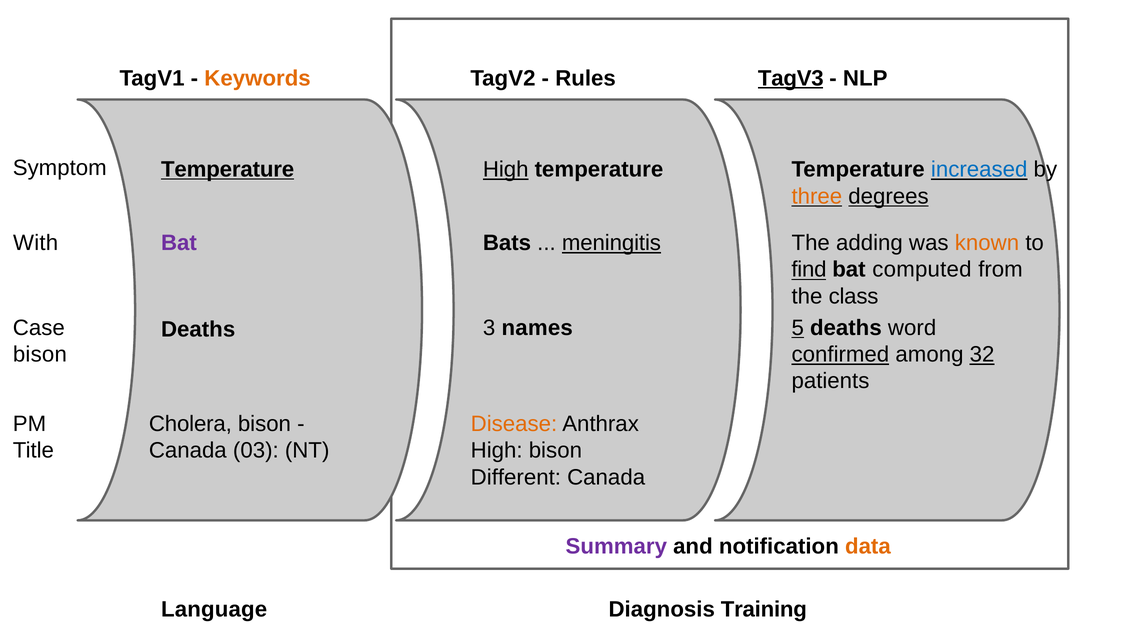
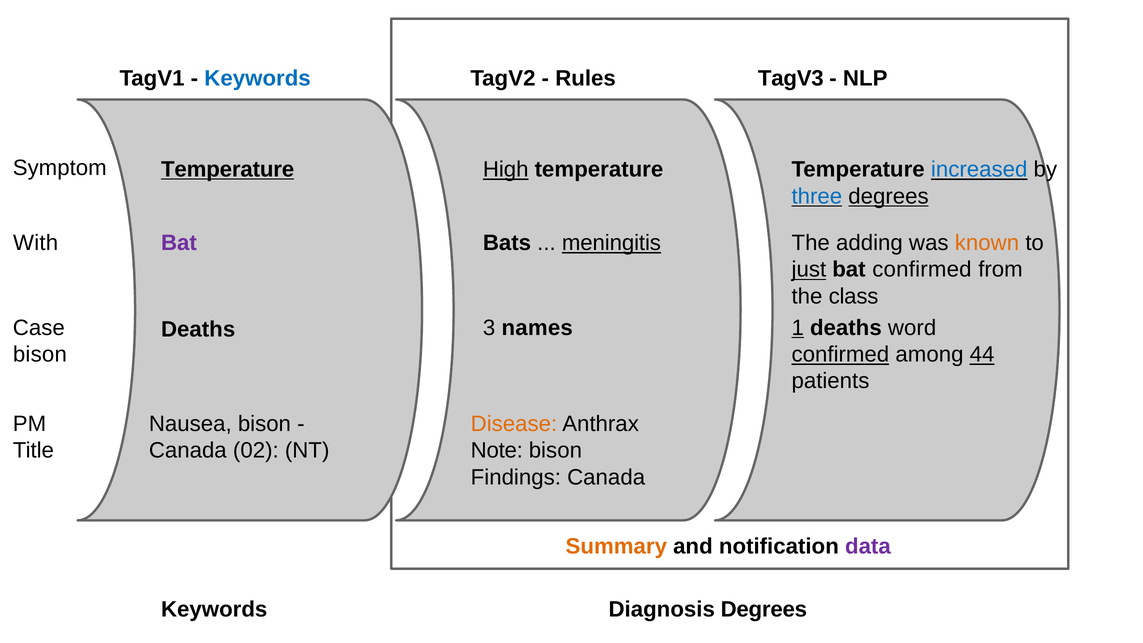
Keywords colour: orange -> blue (258, 78)
TagV3 underline: present -> none (791, 78)
three colour: orange -> blue (817, 196)
find: find -> just (809, 270)
bat computed: computed -> confirmed (922, 270)
5: 5 -> 1 (798, 328)
32: 32 -> 44 (982, 354)
Cholera: Cholera -> Nausea (190, 424)
03: 03 -> 02 (256, 450)
High: High -> Note (497, 450)
Different: Different -> Findings (516, 477)
Summary colour: purple -> orange (616, 547)
data colour: orange -> purple (868, 547)
Language: Language -> Keywords (214, 609)
Diagnosis Training: Training -> Degrees (764, 609)
